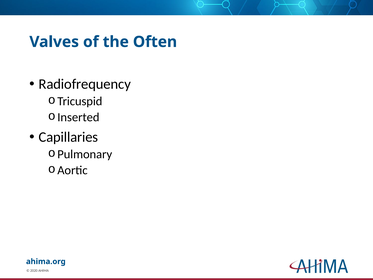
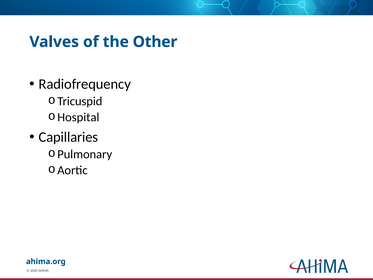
Often: Often -> Other (155, 42)
Inserted: Inserted -> Hospital (78, 117)
